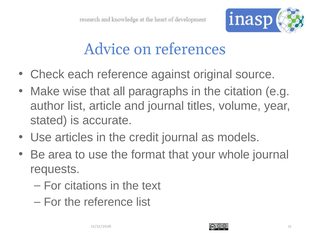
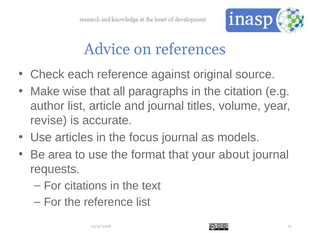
stated: stated -> revise (49, 120)
credit: credit -> focus (144, 137)
whole: whole -> about (234, 154)
